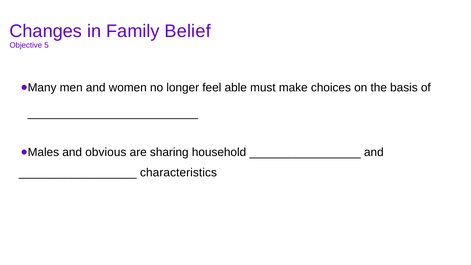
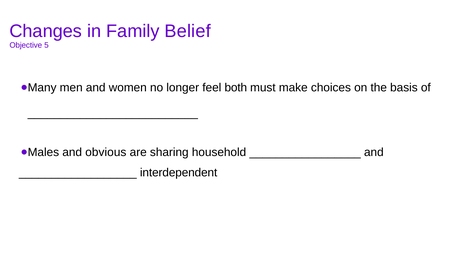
able: able -> both (236, 88)
characteristics: characteristics -> interdependent (179, 173)
